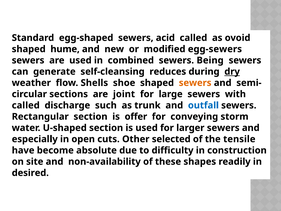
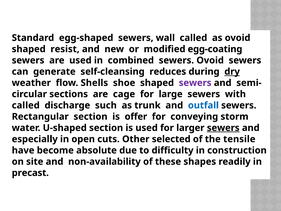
acid: acid -> wall (165, 38)
hume: hume -> resist (65, 49)
egg-sewers: egg-sewers -> egg-coating (215, 49)
sewers Being: Being -> Ovoid (210, 60)
sewers colour: orange -> purple (195, 83)
joint: joint -> cage (124, 94)
sewers underline: none -> present (223, 128)
desired: desired -> precast (30, 173)
